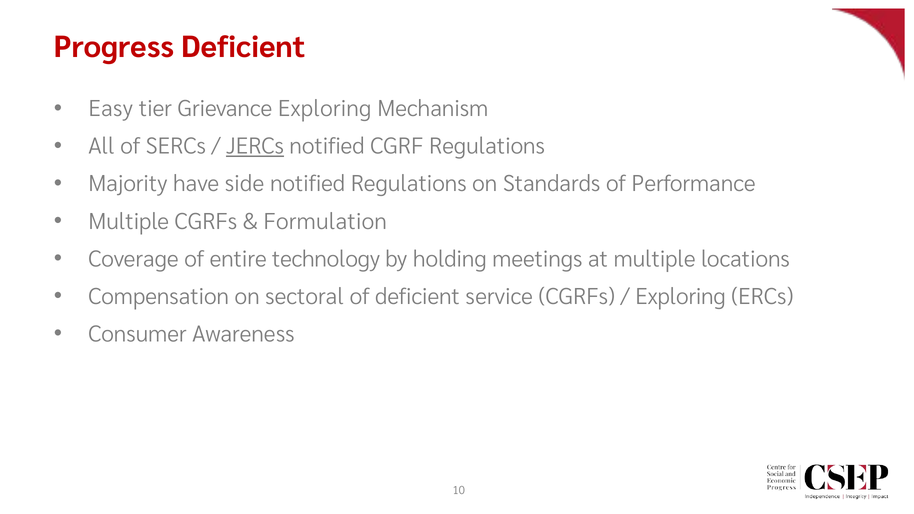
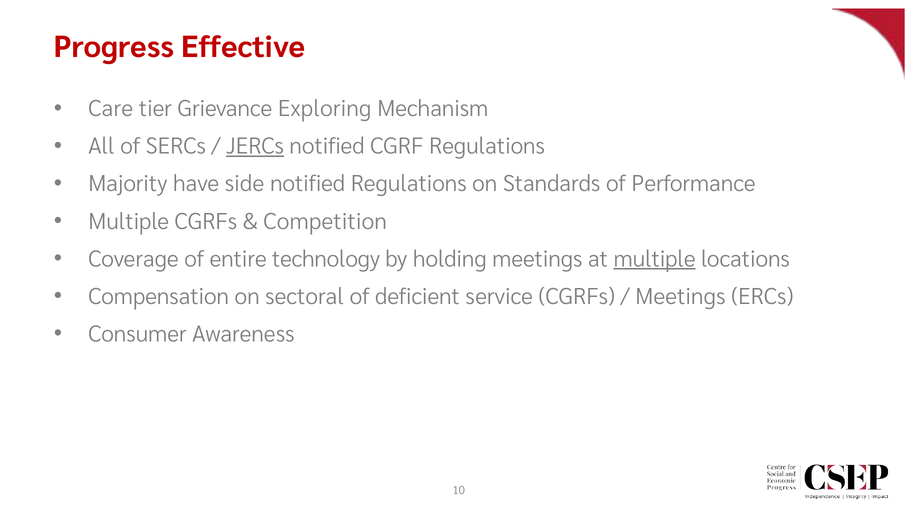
Progress Deficient: Deficient -> Effective (243, 47)
Easy: Easy -> Care (111, 109)
Formulation: Formulation -> Competition (325, 222)
multiple underline: none -> present (655, 259)
Exploring: Exploring -> Meetings (680, 297)
